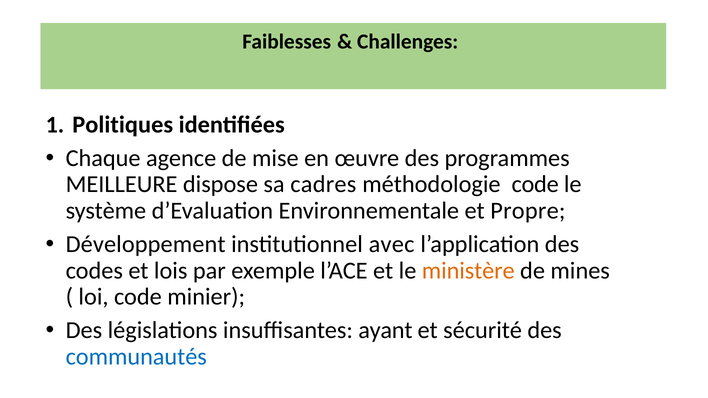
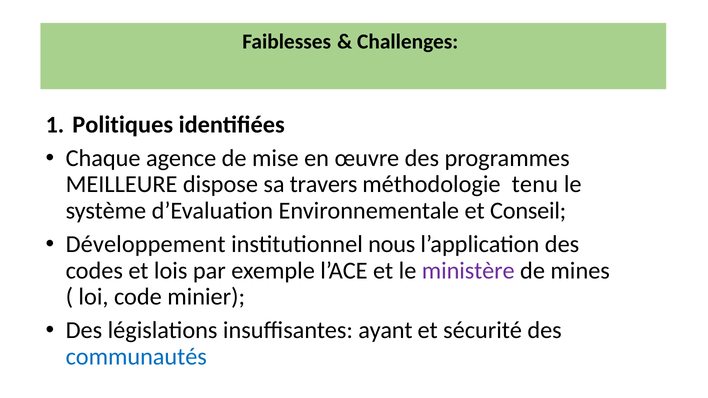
cadres: cadres -> travers (324, 185)
méthodologie code: code -> tenu (535, 185)
Propre: Propre -> Conseil (528, 211)
avec: avec -> nous (392, 244)
ministère colour: orange -> purple (468, 271)
